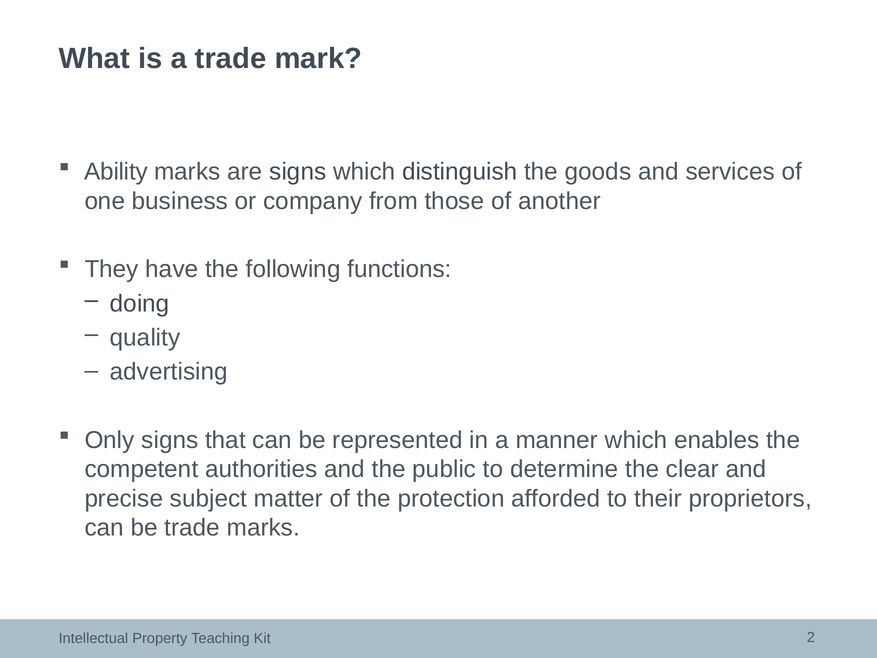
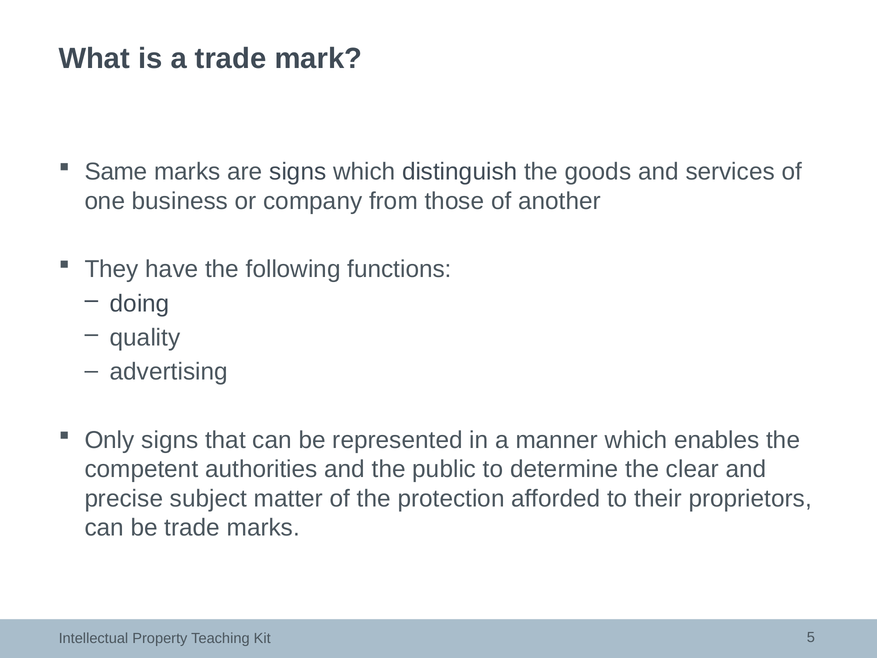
Ability: Ability -> Same (116, 172)
2: 2 -> 5 (811, 637)
